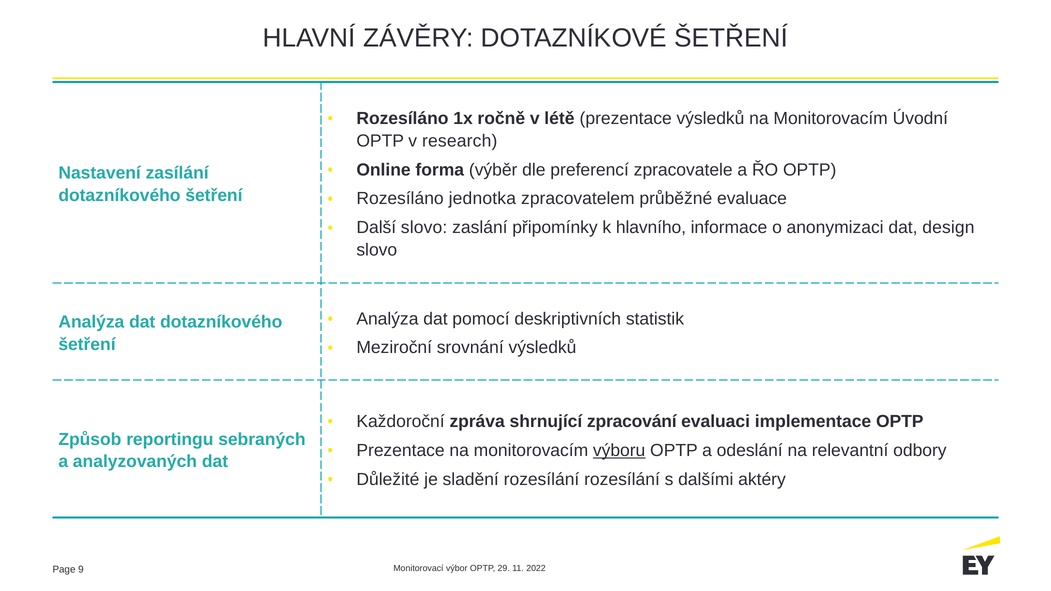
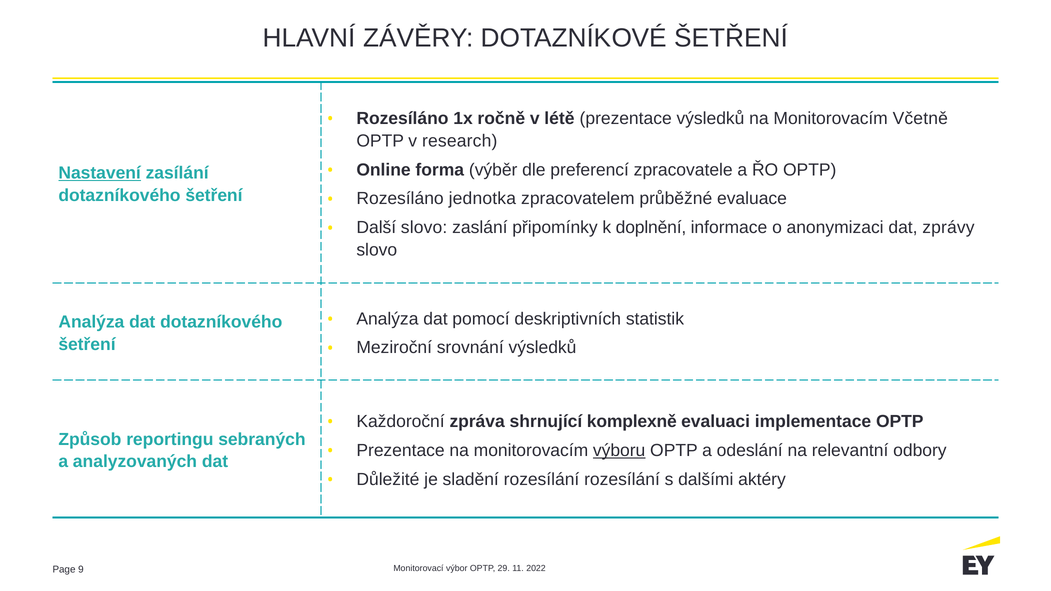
Úvodní: Úvodní -> Včetně (920, 118)
Nastavení underline: none -> present (100, 173)
hlavního: hlavního -> doplnění (651, 228)
design: design -> zprávy (948, 228)
zpracování: zpracování -> komplexně (632, 421)
